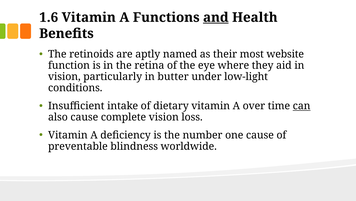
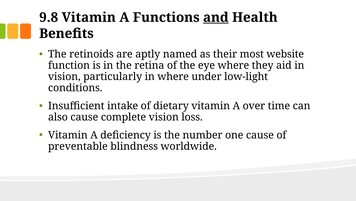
1.6: 1.6 -> 9.8 (49, 17)
in butter: butter -> where (173, 77)
can underline: present -> none (302, 106)
